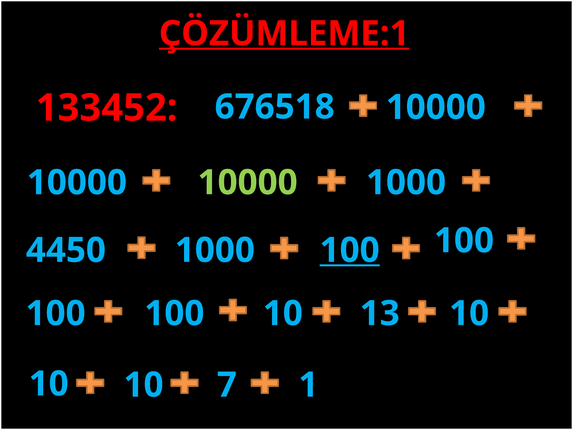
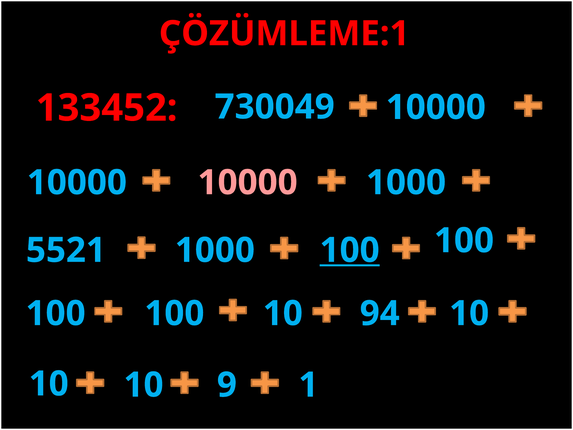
ÇÖZÜMLEME:1 underline: present -> none (284, 34)
676518: 676518 -> 730049 (275, 107)
10000 colour: light green -> pink (248, 183)
4450: 4450 -> 5521 (66, 250)
13: 13 -> 94 (380, 313)
7: 7 -> 9 (227, 385)
